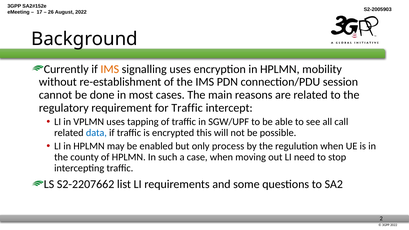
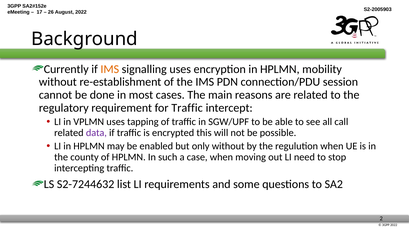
data colour: blue -> purple (96, 133)
only process: process -> without (228, 146)
S2-2207662: S2-2207662 -> S2-7244632 (86, 184)
